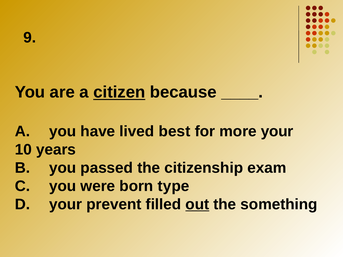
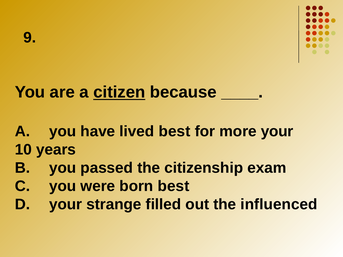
born type: type -> best (174, 186)
prevent: prevent -> strange (114, 205)
out underline: present -> none (197, 205)
something: something -> influenced (279, 205)
